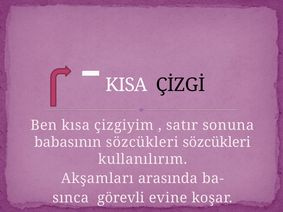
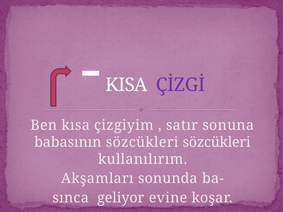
ÇİZGİ colour: black -> purple (180, 85)
arasında: arasında -> sonunda (168, 179)
görevli: görevli -> geliyor (121, 198)
